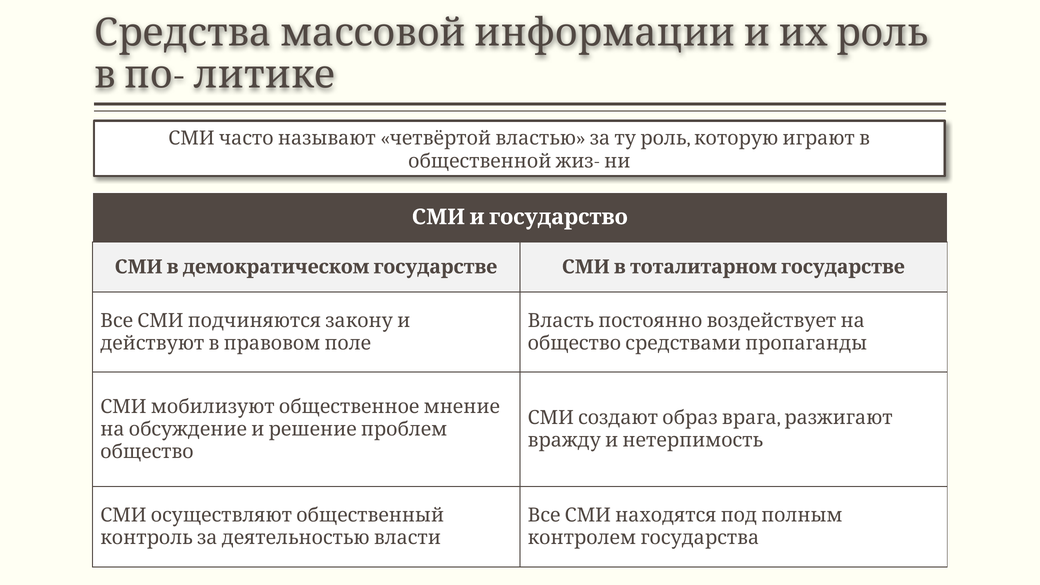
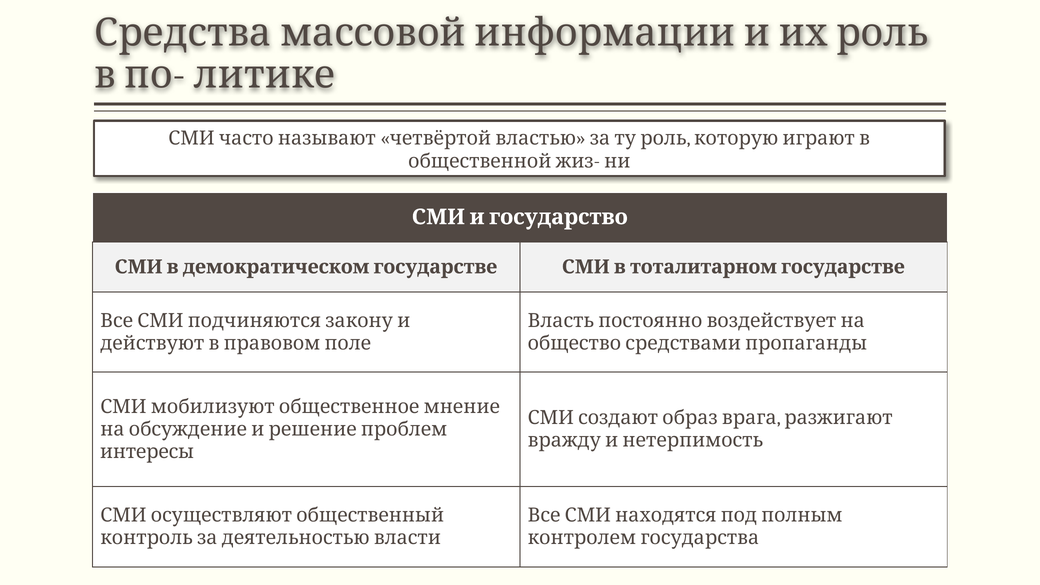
общество: общество -> интересы (147, 452)
